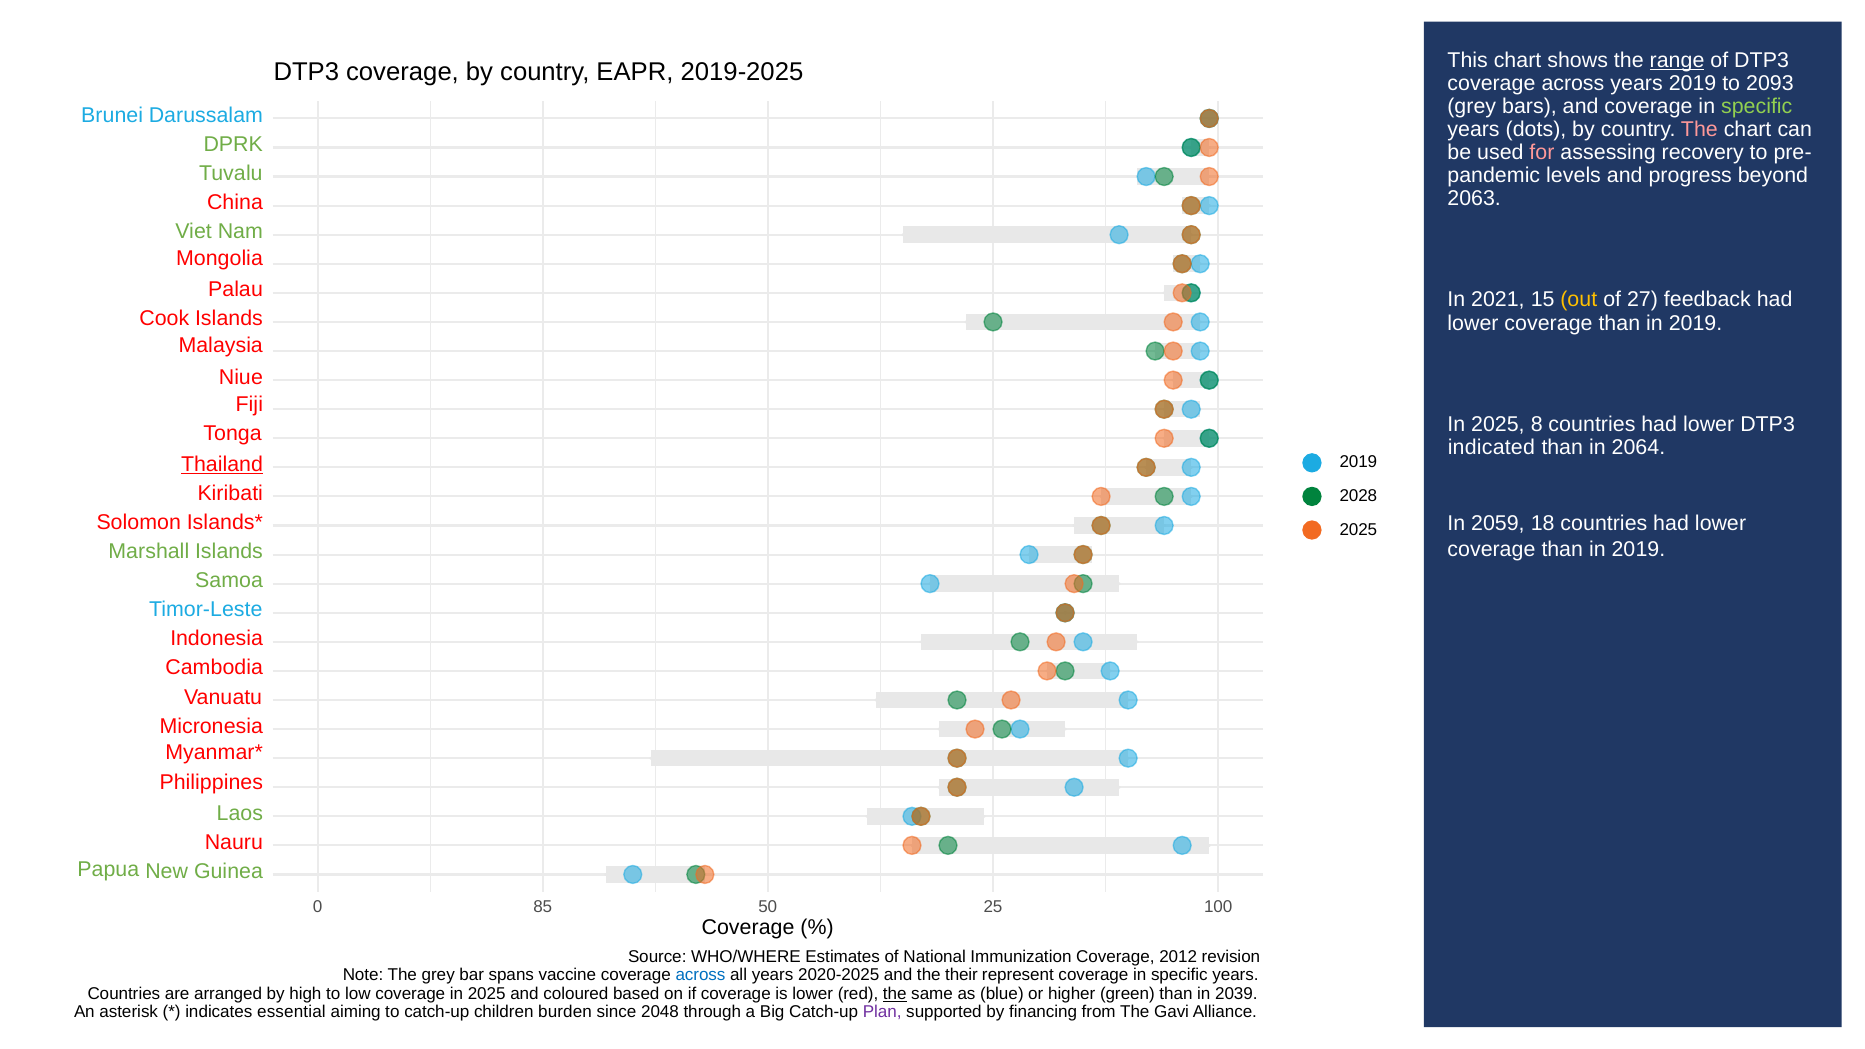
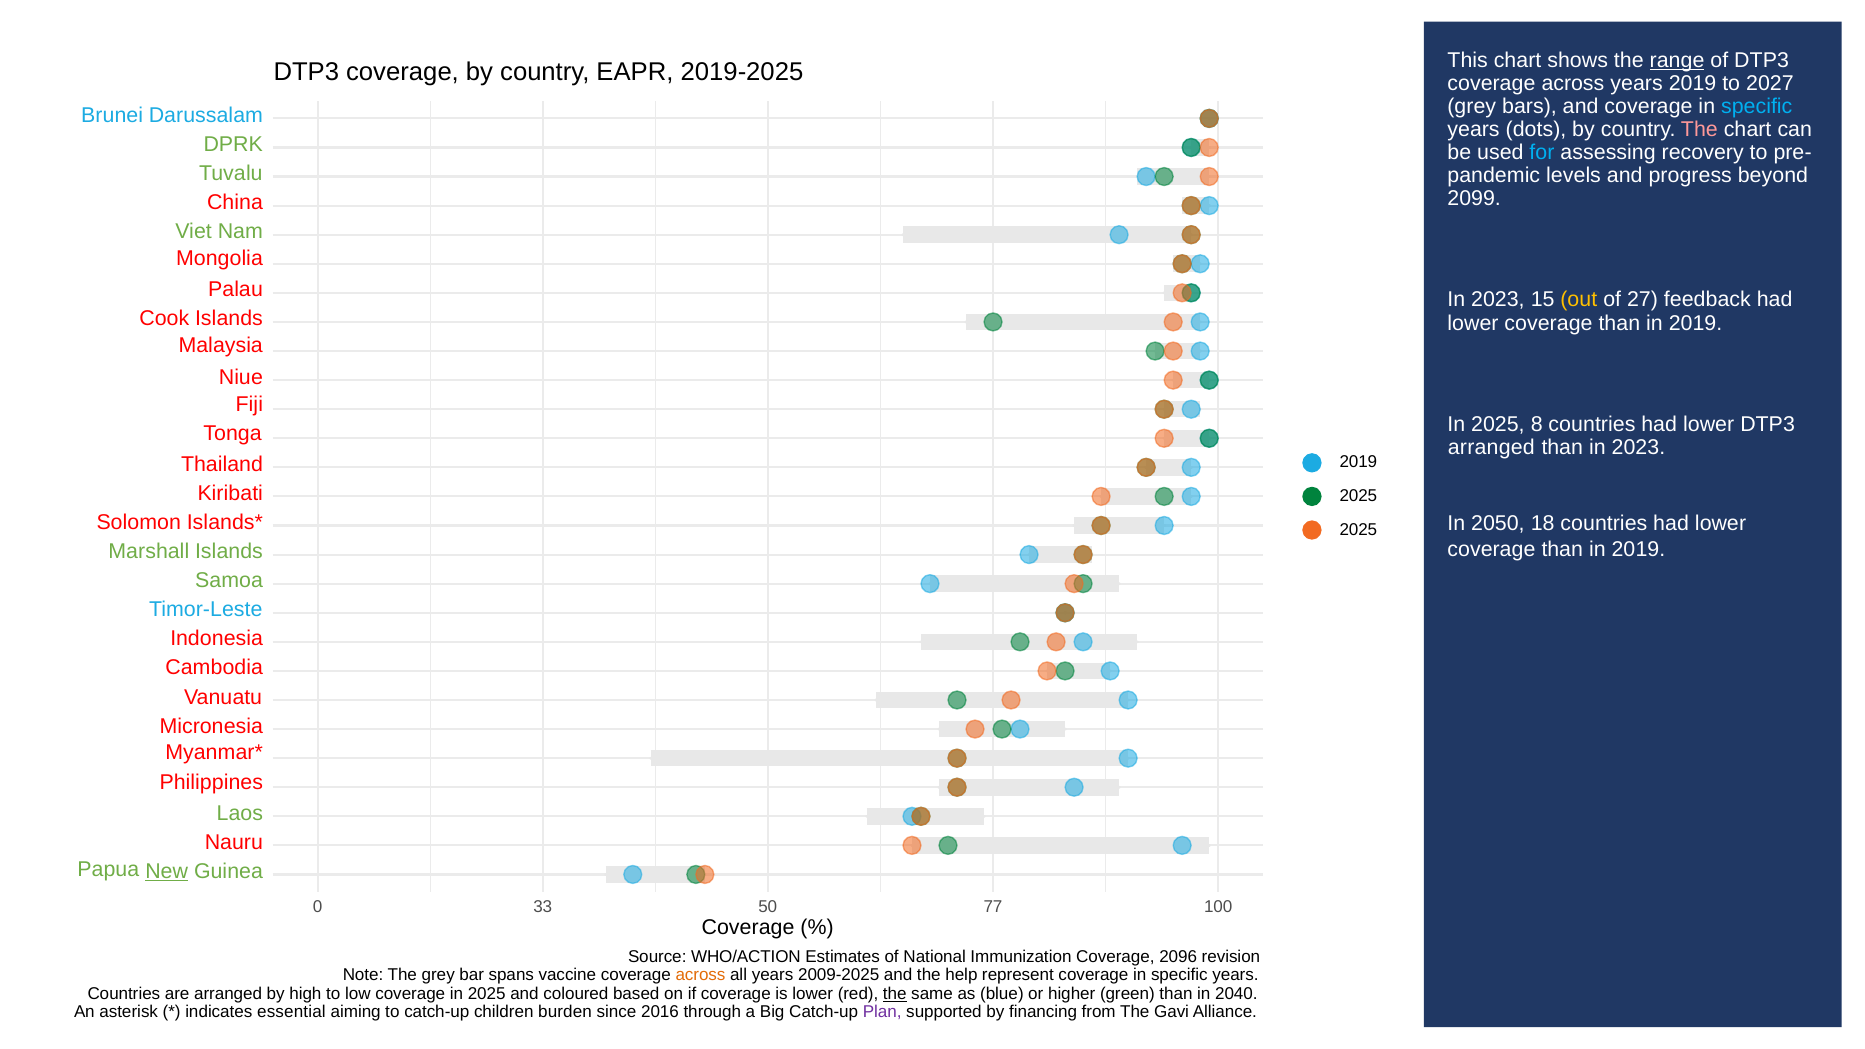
2093: 2093 -> 2027 (1770, 83)
specific colour: light green -> light blue (1757, 106)
for colour: pink -> light blue (1542, 153)
2063: 2063 -> 2099 (1474, 199)
2021: 2021 -> 2023 (1498, 300)
indicated: indicated -> arranged (1491, 447)
than in 2064: 2064 -> 2023 (1638, 447)
Thailand underline: present -> none (222, 464)
2028: 2028 -> 2025 (1358, 496)
2059: 2059 -> 2050 (1498, 524)
New underline: none -> present (167, 871)
85: 85 -> 33 (543, 907)
25: 25 -> 77 (993, 907)
WHO/WHERE: WHO/WHERE -> WHO/ACTION (746, 957)
2012: 2012 -> 2096 (1178, 957)
across colour: blue -> orange (701, 975)
2020-2025: 2020-2025 -> 2009-2025 (839, 975)
their: their -> help (961, 975)
2039: 2039 -> 2040 (1236, 994)
2048: 2048 -> 2016 (660, 1012)
